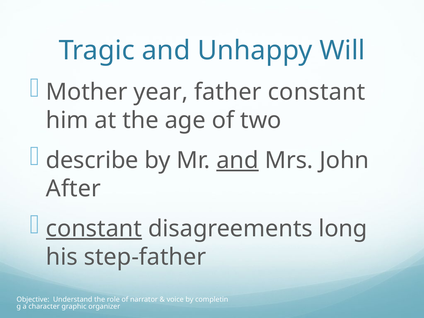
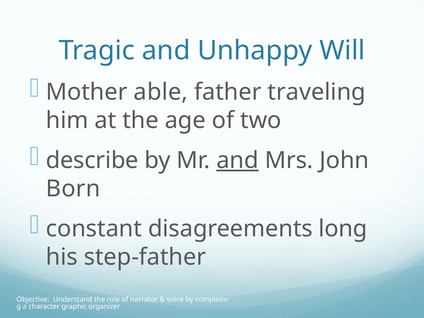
year: year -> able (161, 92)
father constant: constant -> traveling (317, 92)
After: After -> Born (73, 189)
constant underline: present -> none (94, 229)
